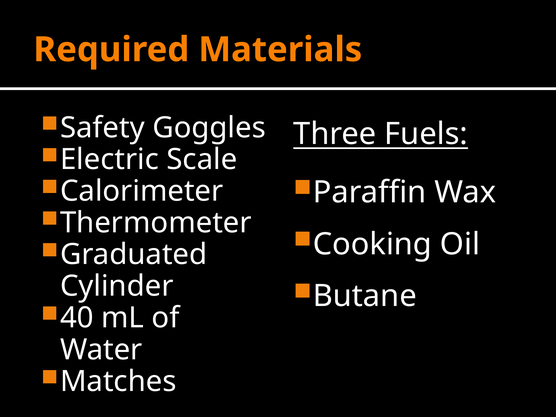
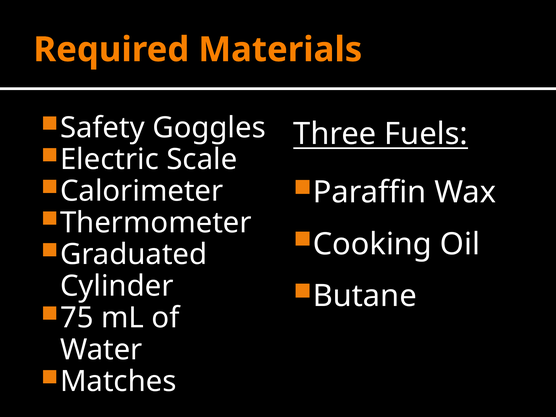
40: 40 -> 75 (77, 318)
